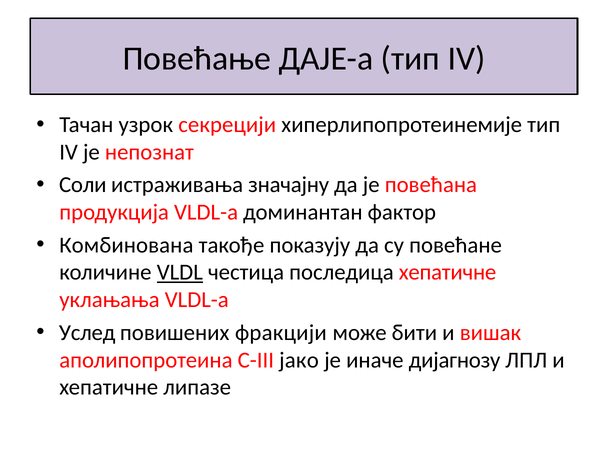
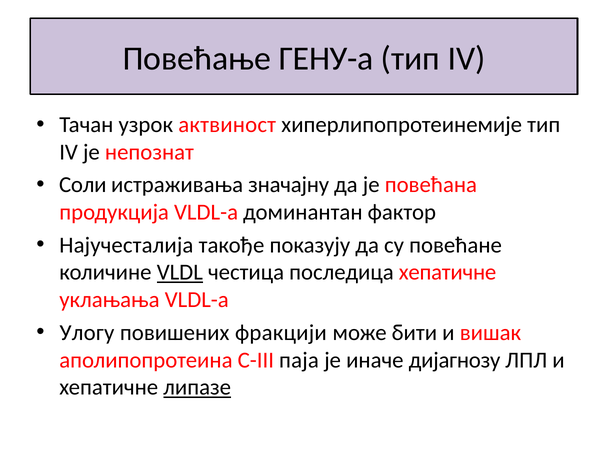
ДАЈЕ-a: ДАЈЕ-a -> ГЕНУ-a (326, 59)
секрецији: секрецији -> актвиност (227, 125)
Комбинована: Комбинована -> Најучесталија (126, 245)
Услед: Услед -> Улогу (87, 333)
јако: јако -> паја (299, 360)
липазе underline: none -> present (197, 387)
